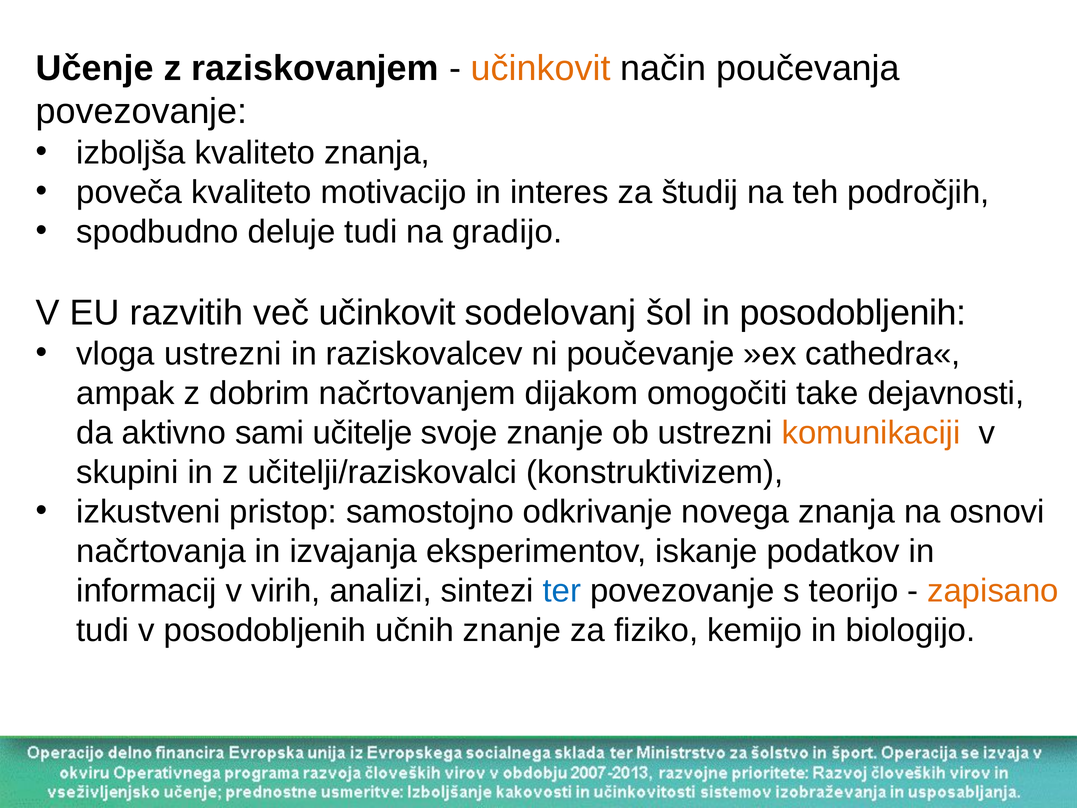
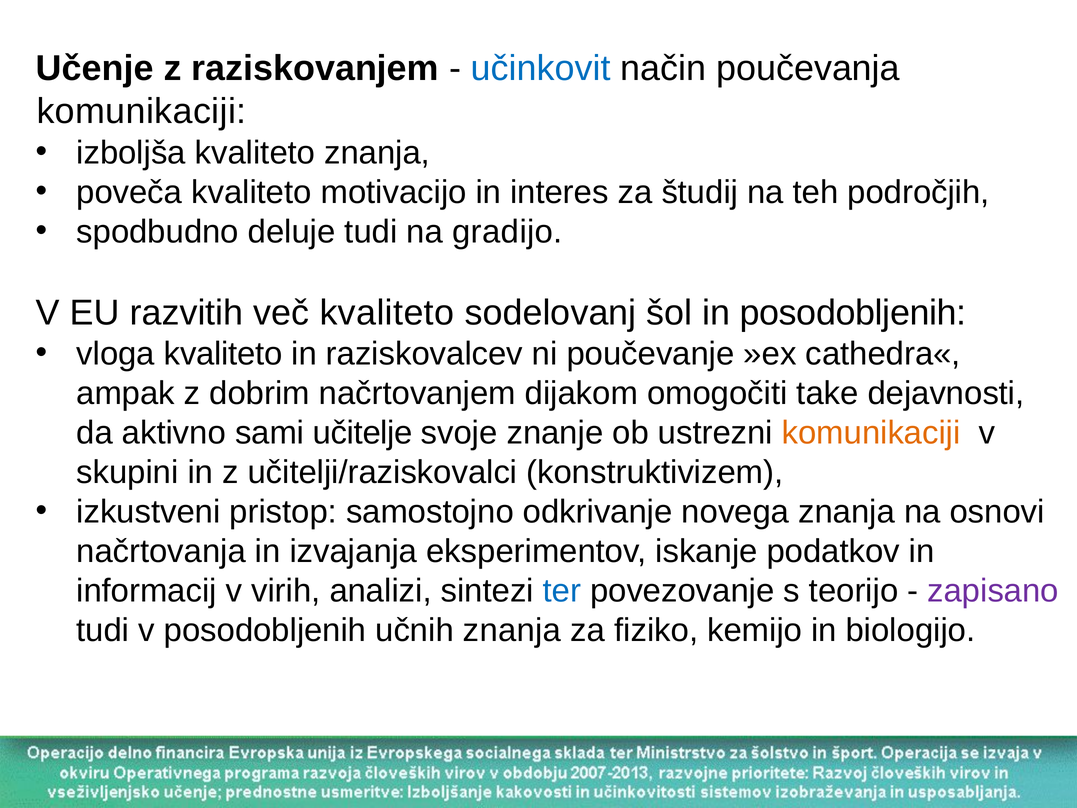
učinkovit colour: orange -> blue (541, 69)
povezovanje: povezovanje -> komunikaciji (141, 112)
več učinkovit: učinkovit -> kvaliteto (387, 313)
vloga ustrezni: ustrezni -> kvaliteto (223, 354)
zapisano colour: orange -> purple (993, 590)
učnih znanje: znanje -> znanja (512, 630)
